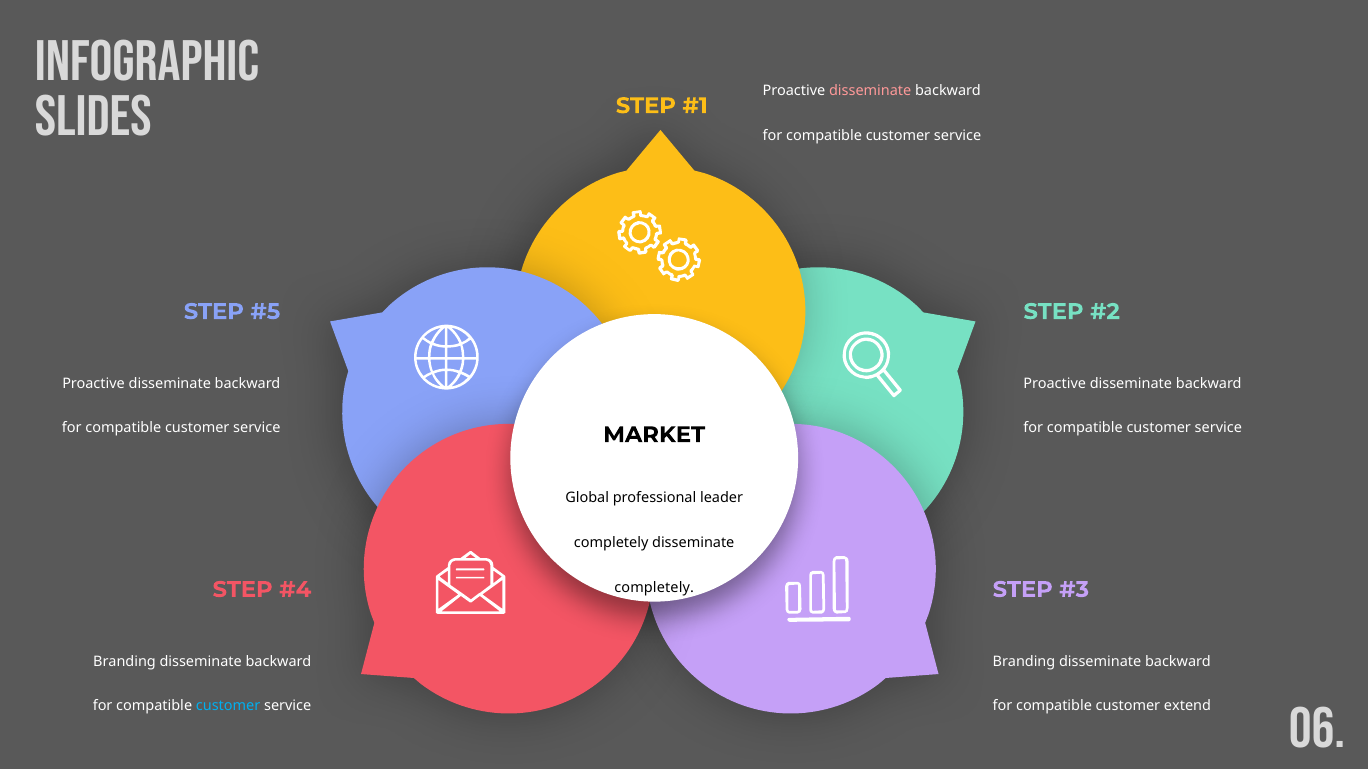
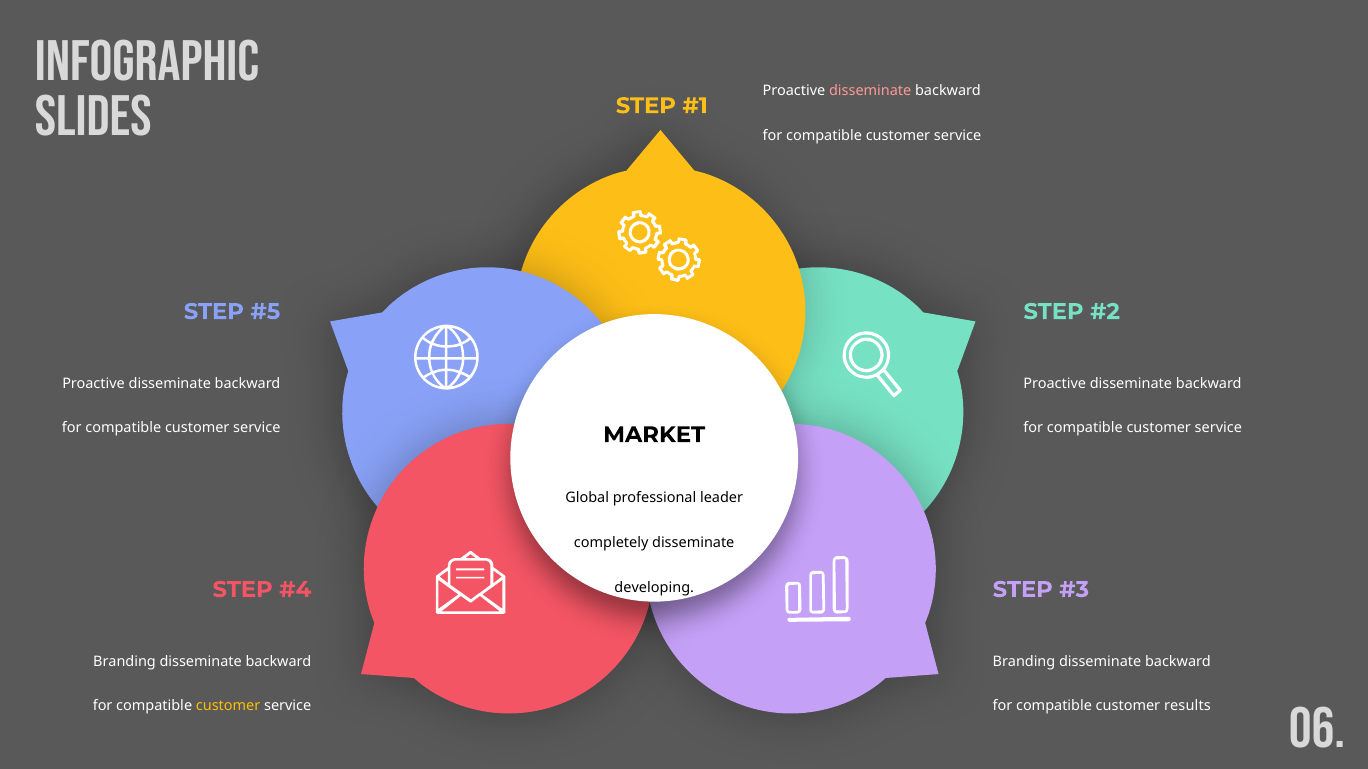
completely: completely -> developing (654, 588)
customer colour: light blue -> yellow (228, 707)
extend: extend -> results (1187, 707)
